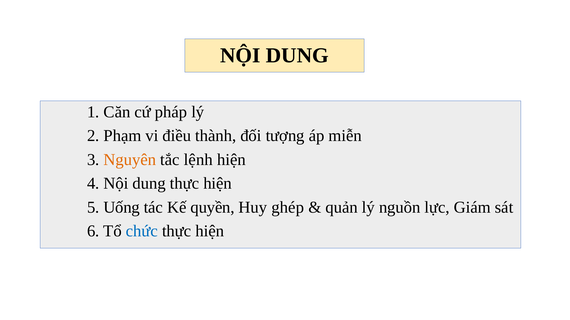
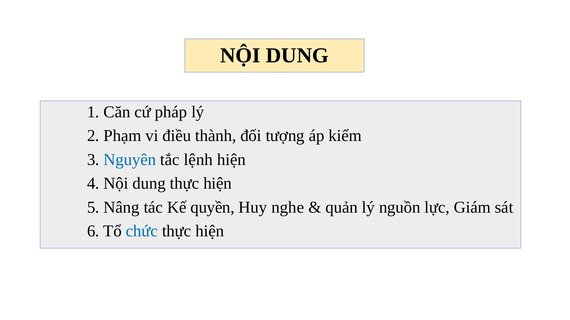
miễn: miễn -> kiểm (345, 136)
Nguyên colour: orange -> blue (130, 160)
Uống: Uống -> Nâng (122, 208)
ghép: ghép -> nghe (288, 208)
